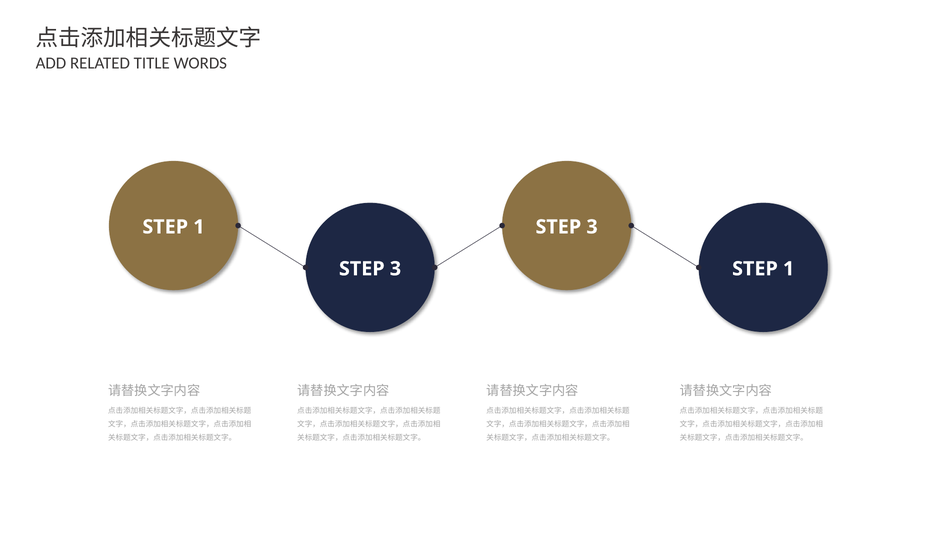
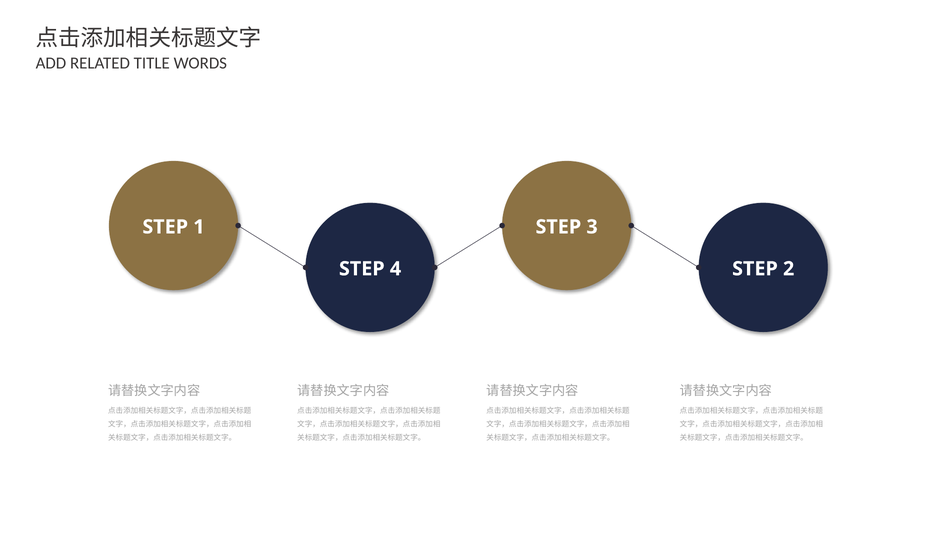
3: 3 -> 4 (395, 269)
1: 1 -> 2 (789, 269)
